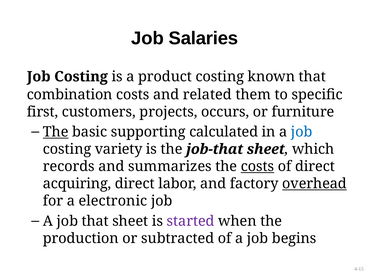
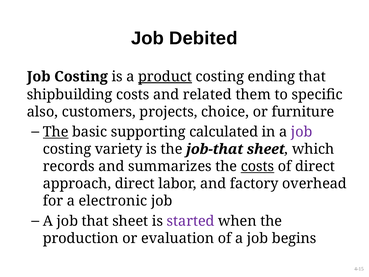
Salaries: Salaries -> Debited (203, 38)
product underline: none -> present (165, 77)
known: known -> ending (271, 77)
combination: combination -> shipbuilding (70, 94)
first: first -> also (42, 112)
occurs: occurs -> choice (225, 112)
job colour: blue -> purple (302, 132)
acquiring: acquiring -> approach (77, 184)
overhead underline: present -> none (314, 184)
subtracted: subtracted -> evaluation (178, 238)
